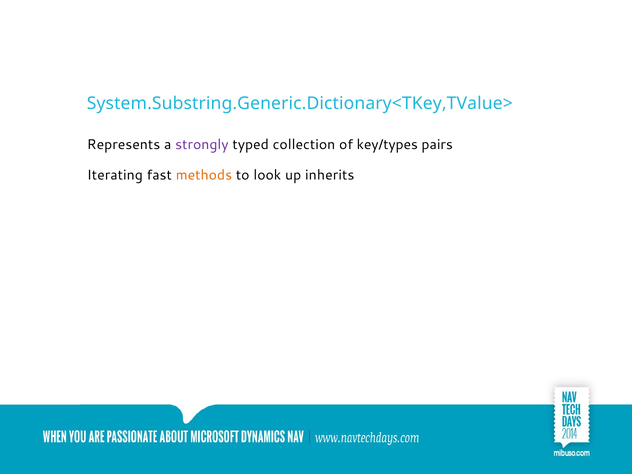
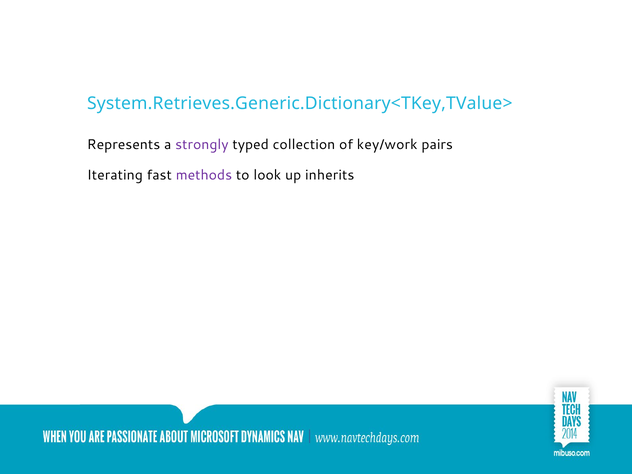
System.Substring.Generic.Dictionary<TKey,TValue>: System.Substring.Generic.Dictionary<TKey,TValue> -> System.Retrieves.Generic.Dictionary<TKey,TValue> (300, 104)
key/types: key/types -> key/work (387, 145)
methods colour: orange -> purple (204, 175)
